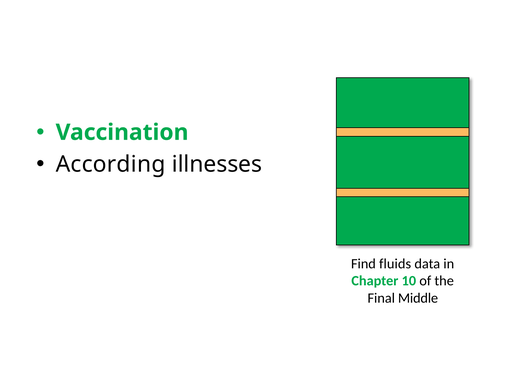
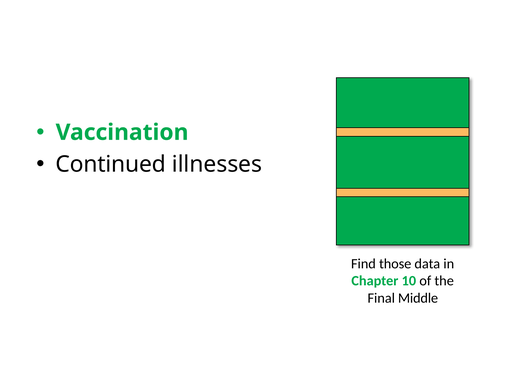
According: According -> Continued (111, 164)
fluids: fluids -> those (395, 264)
